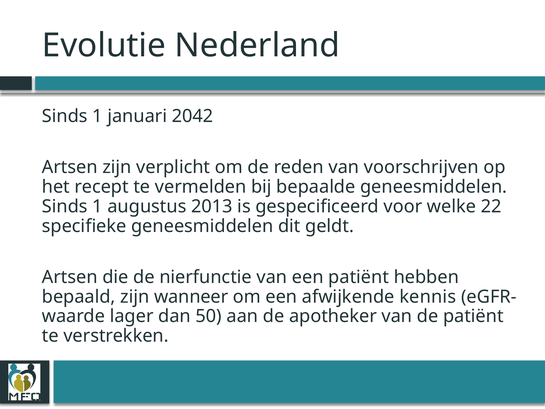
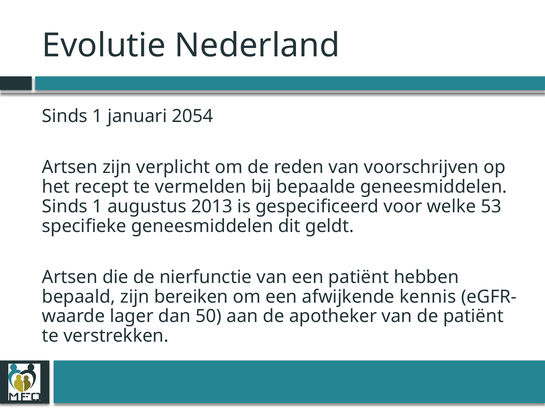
2042: 2042 -> 2054 (193, 116)
22: 22 -> 53 (491, 206)
wanneer: wanneer -> bereiken (191, 297)
